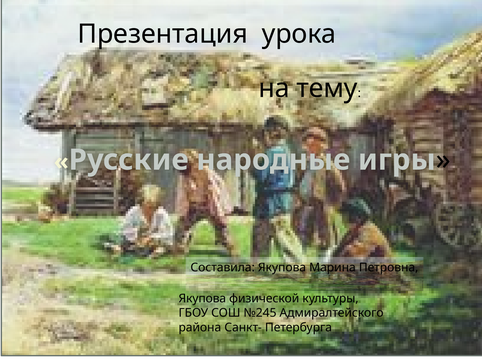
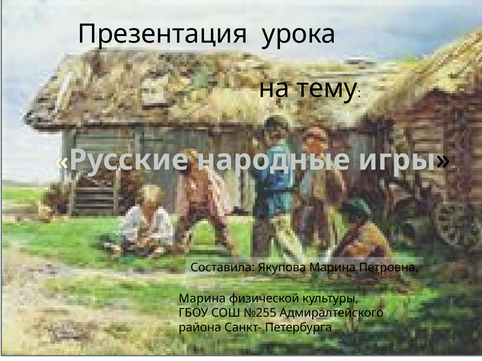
Якупова: Якупова -> Марина (202, 299)
№245: №245 -> №255 (260, 313)
